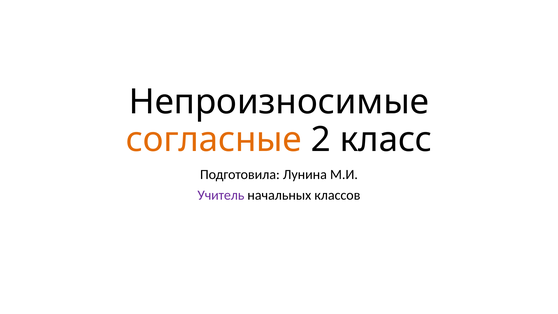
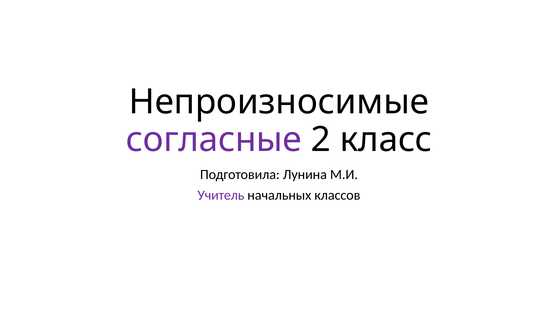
согласные colour: orange -> purple (214, 139)
